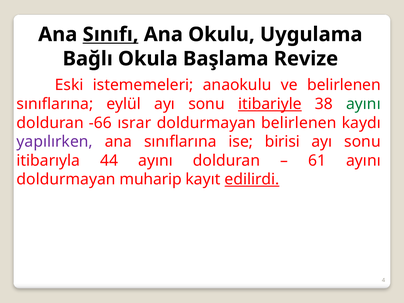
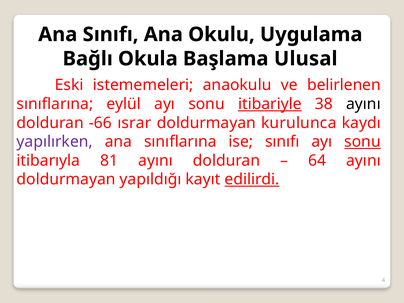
Sınıfı underline: present -> none (111, 34)
Revize: Revize -> Ulusal (306, 59)
ayını colour: green -> black (363, 104)
doldurmayan belirlenen: belirlenen -> kurulunca (299, 123)
ise birisi: birisi -> sınıfı (282, 142)
sonu underline: none -> present (363, 142)
44: 44 -> 81 (109, 161)
61: 61 -> 64 (317, 161)
muharip: muharip -> yapıldığı (151, 179)
